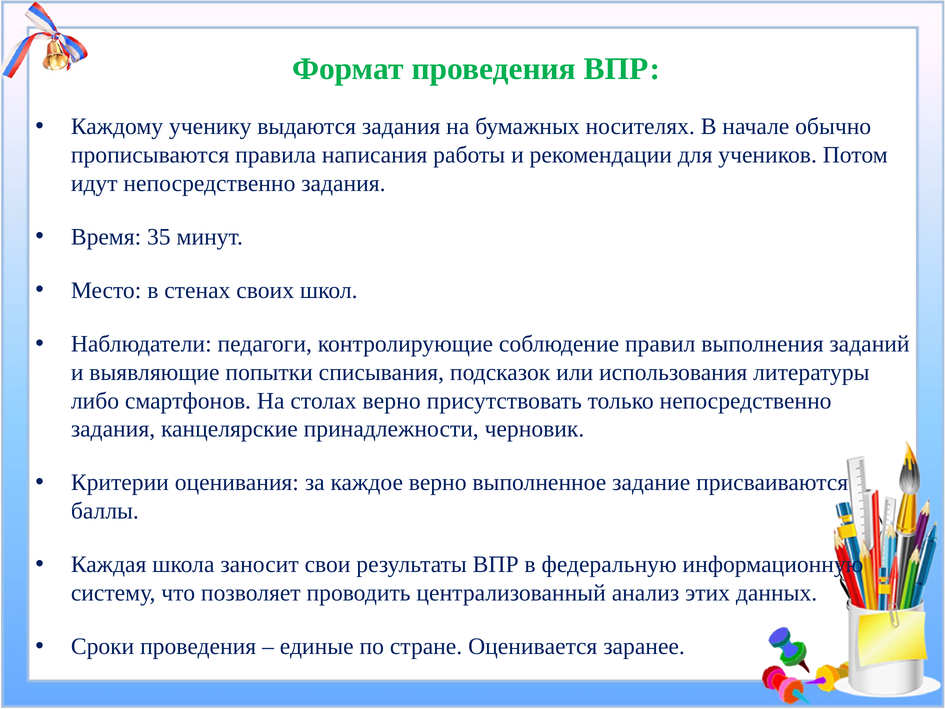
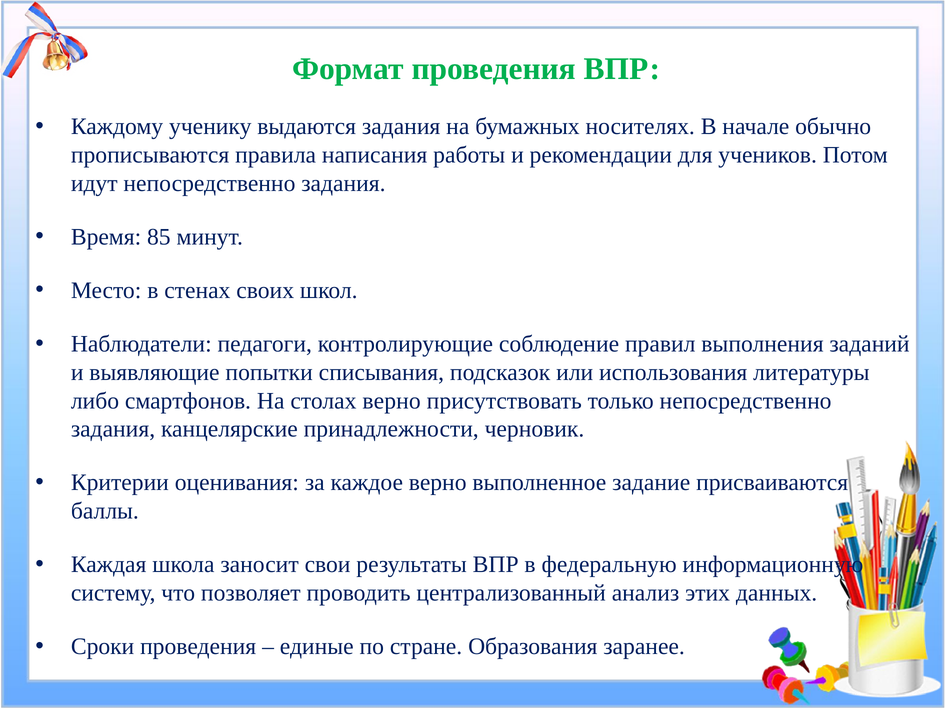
35: 35 -> 85 (159, 237)
Оценивается: Оценивается -> Образования (533, 646)
